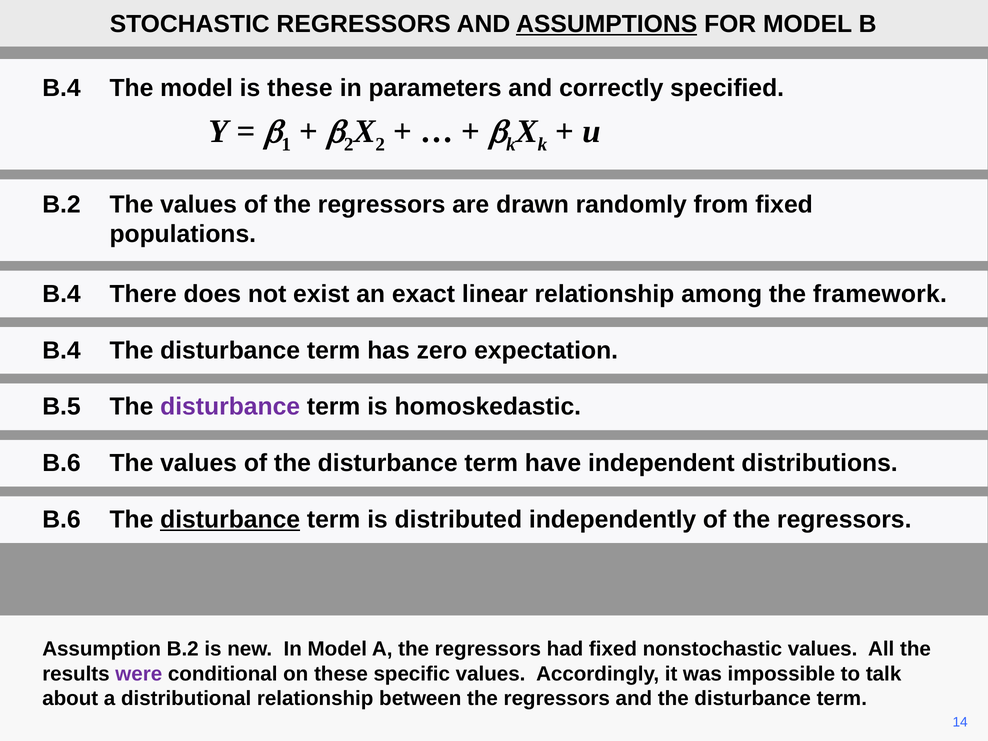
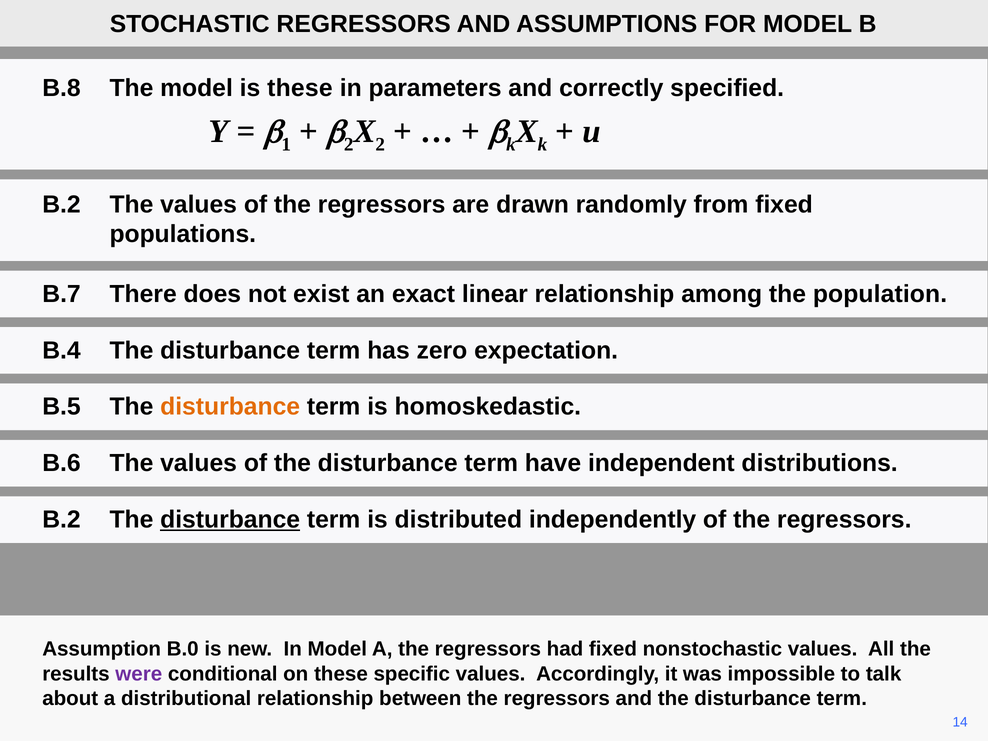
ASSUMPTIONS underline: present -> none (607, 24)
B.4: B.4 -> B.8 (61, 88)
B.4: B.4 -> B.7 (62, 294)
framework: framework -> population (880, 294)
disturbance colour: purple -> orange (230, 407)
B.6: B.6 -> B.2 (61, 520)
Assumption B.2: B.2 -> B.0 (183, 649)
